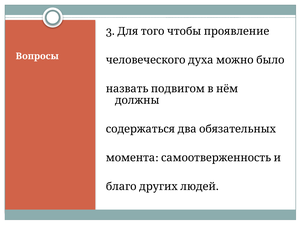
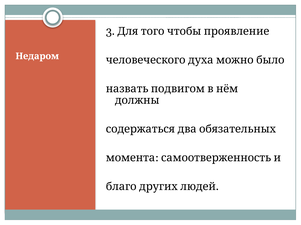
Вопросы: Вопросы -> Недаром (37, 56)
